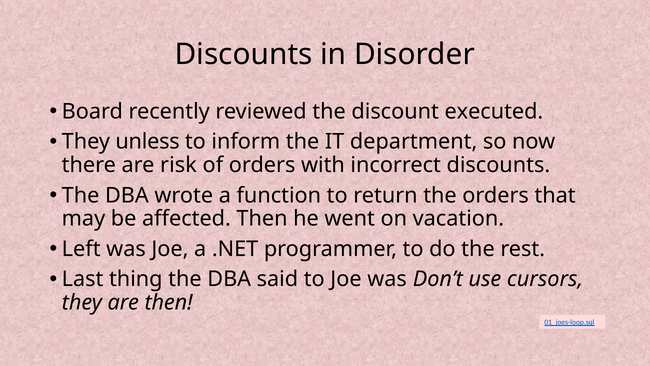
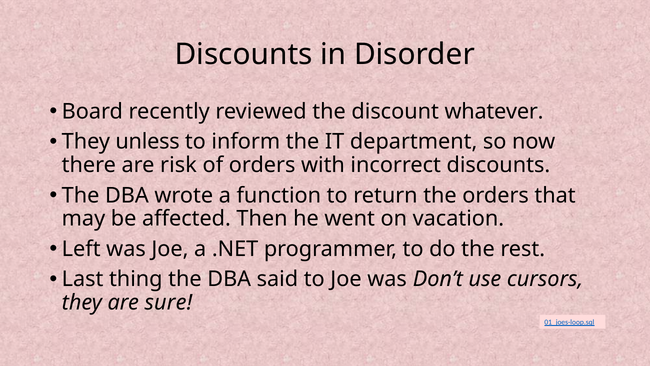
executed: executed -> whatever (494, 111)
are then: then -> sure (168, 302)
